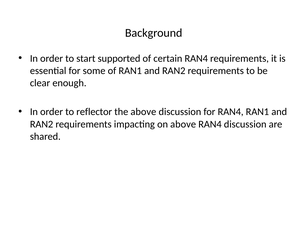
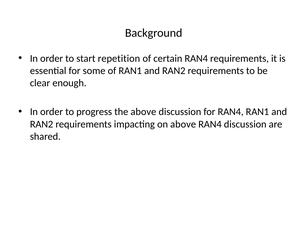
supported: supported -> repetition (119, 58)
reflector: reflector -> progress (94, 111)
